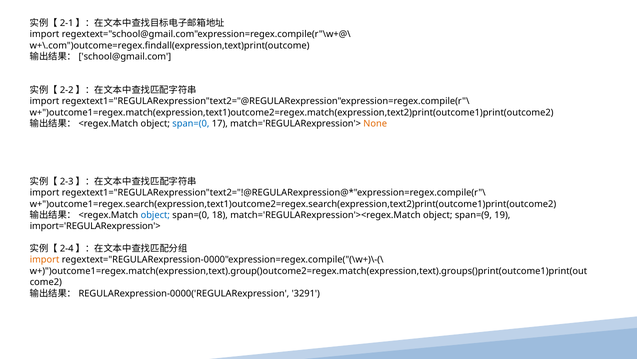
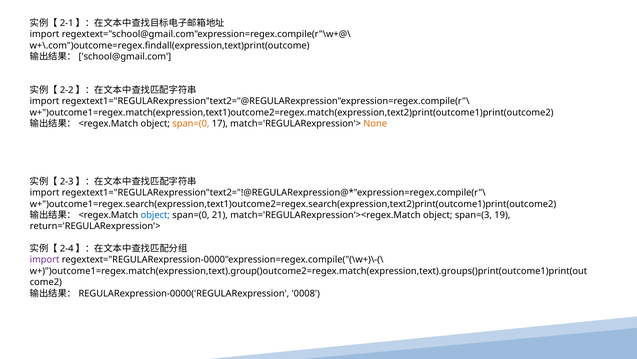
span=(0 colour: blue -> orange (191, 123)
18: 18 -> 21 (220, 215)
span=(9: span=(9 -> span=(3 (473, 215)
import='REGULARexpression'>: import='REGULARexpression'> -> return='REGULARexpression'> (95, 226)
import colour: orange -> purple (45, 259)
3291: 3291 -> 0008 (306, 293)
